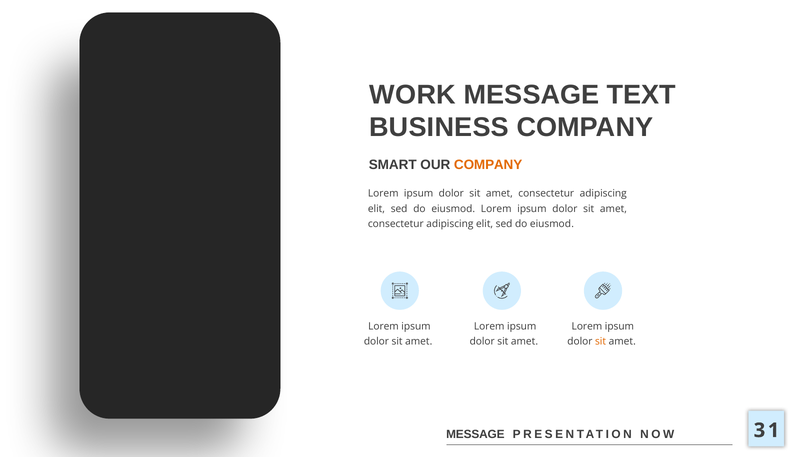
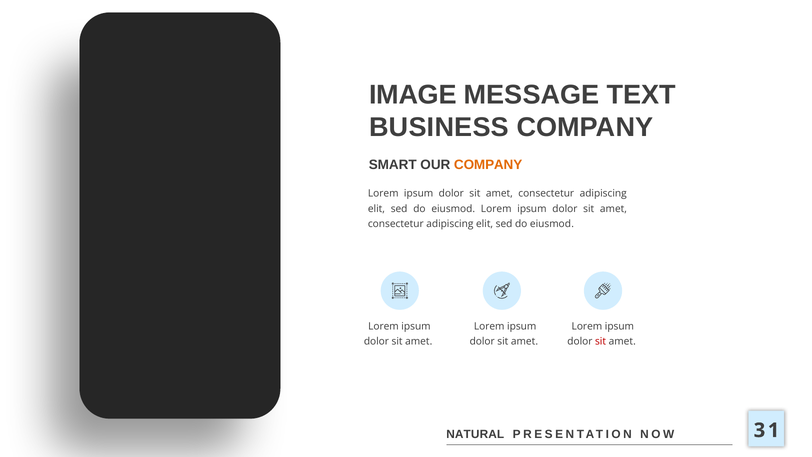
WORK: WORK -> IMAGE (413, 95)
sit colour: orange -> red (601, 341)
MESSAGE: MESSAGE -> NATURAL (475, 434)
